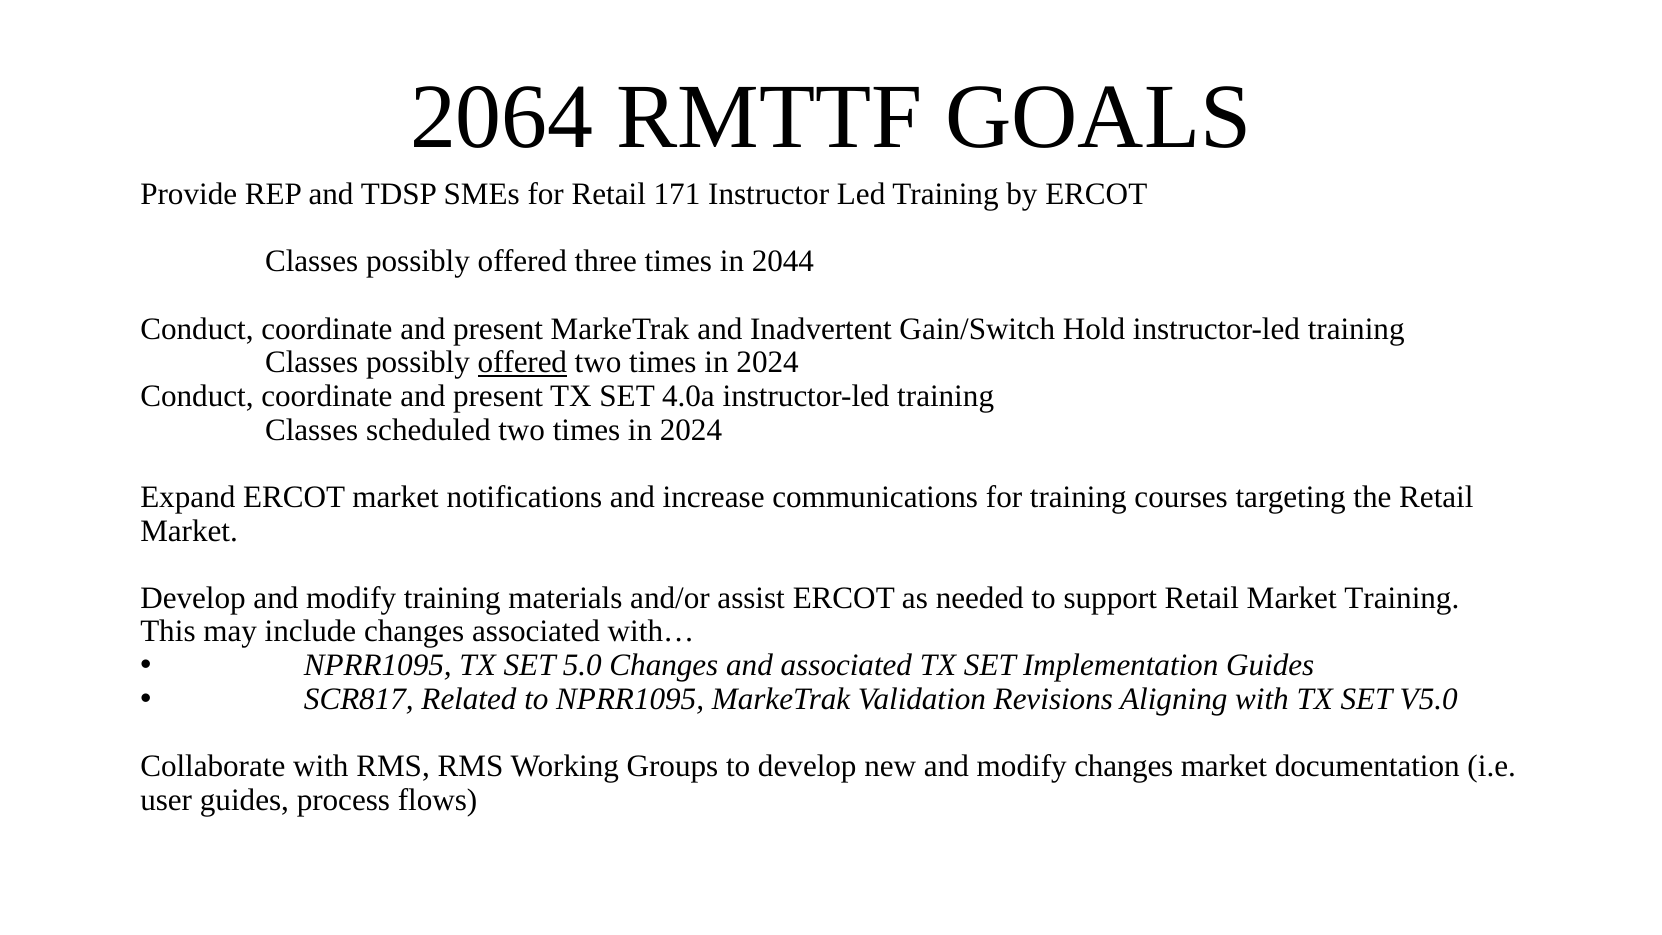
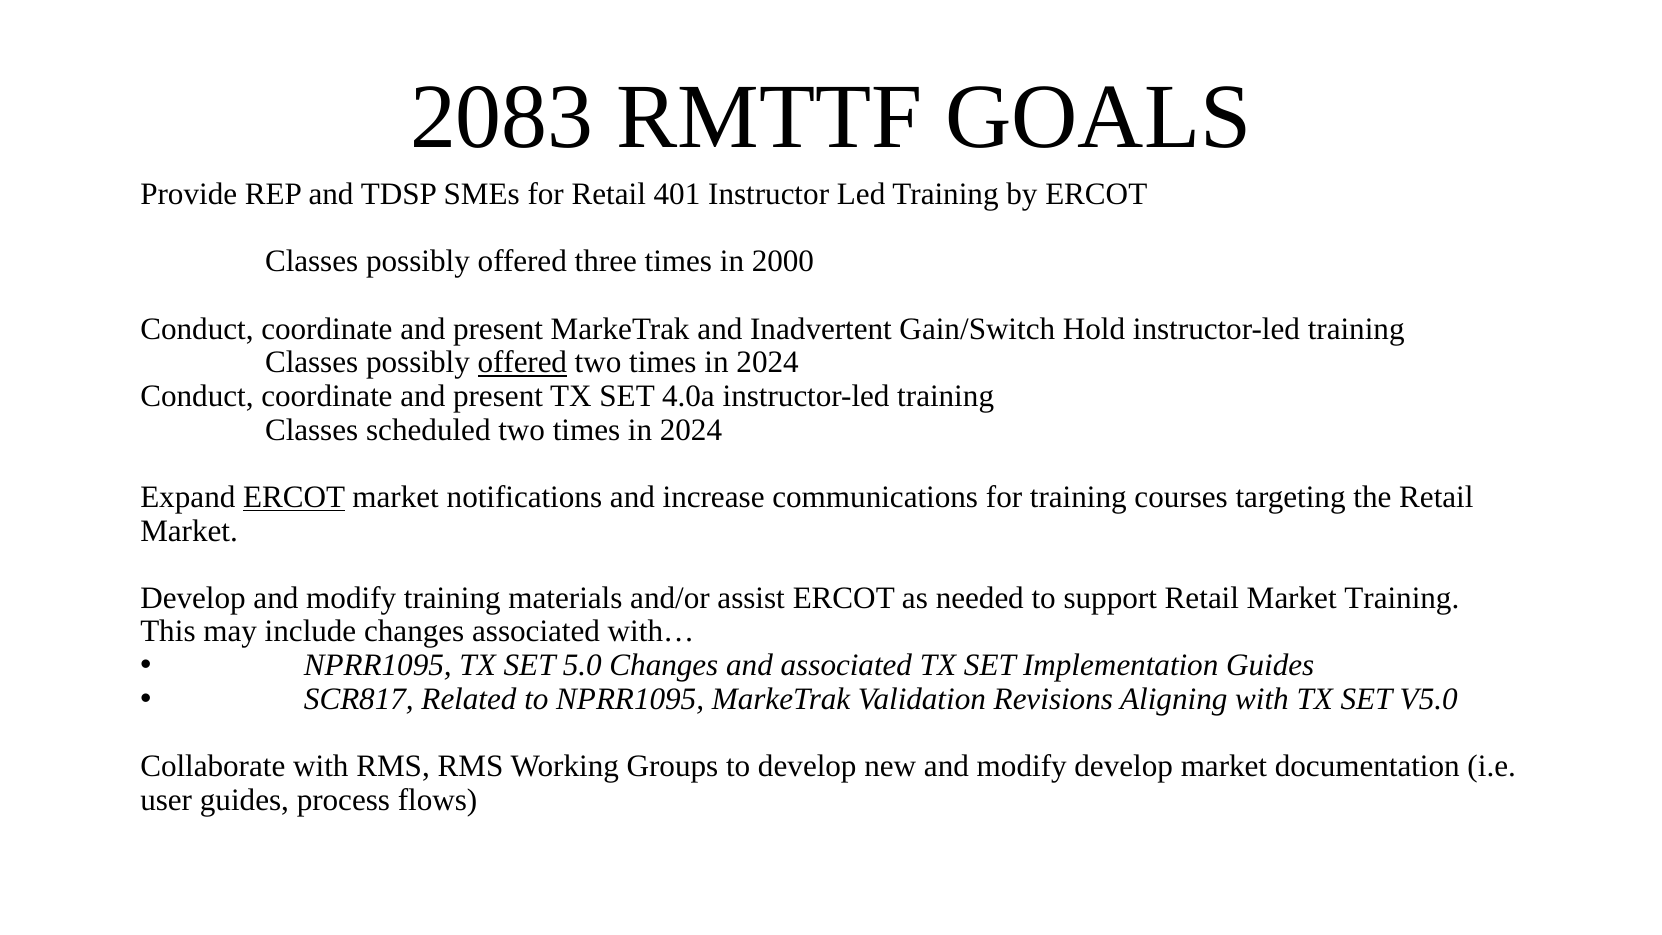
2064: 2064 -> 2083 (502, 117)
171: 171 -> 401 (677, 194)
2044: 2044 -> 2000 (783, 261)
ERCOT underline: none -> present (294, 497)
modify changes: changes -> develop (1124, 766)
